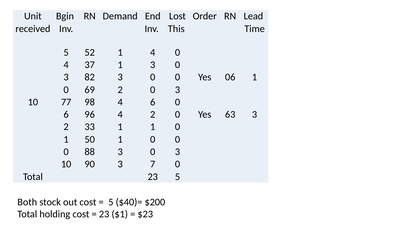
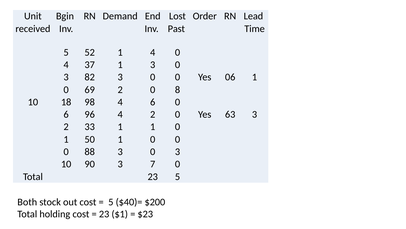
This: This -> Past (176, 29)
2 0 3: 3 -> 8 (177, 89)
77: 77 -> 18 (66, 102)
